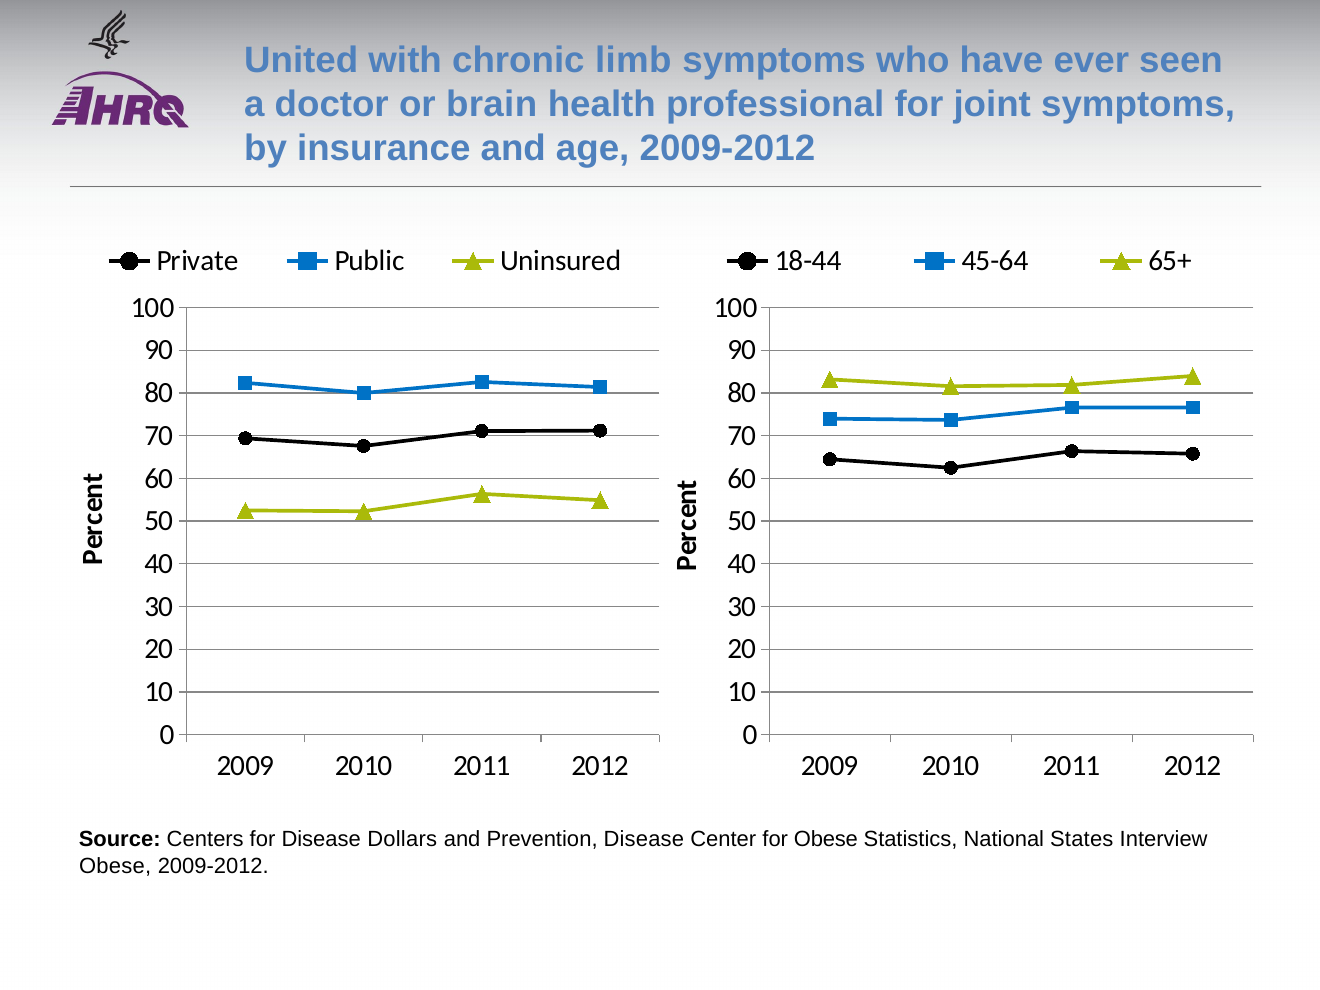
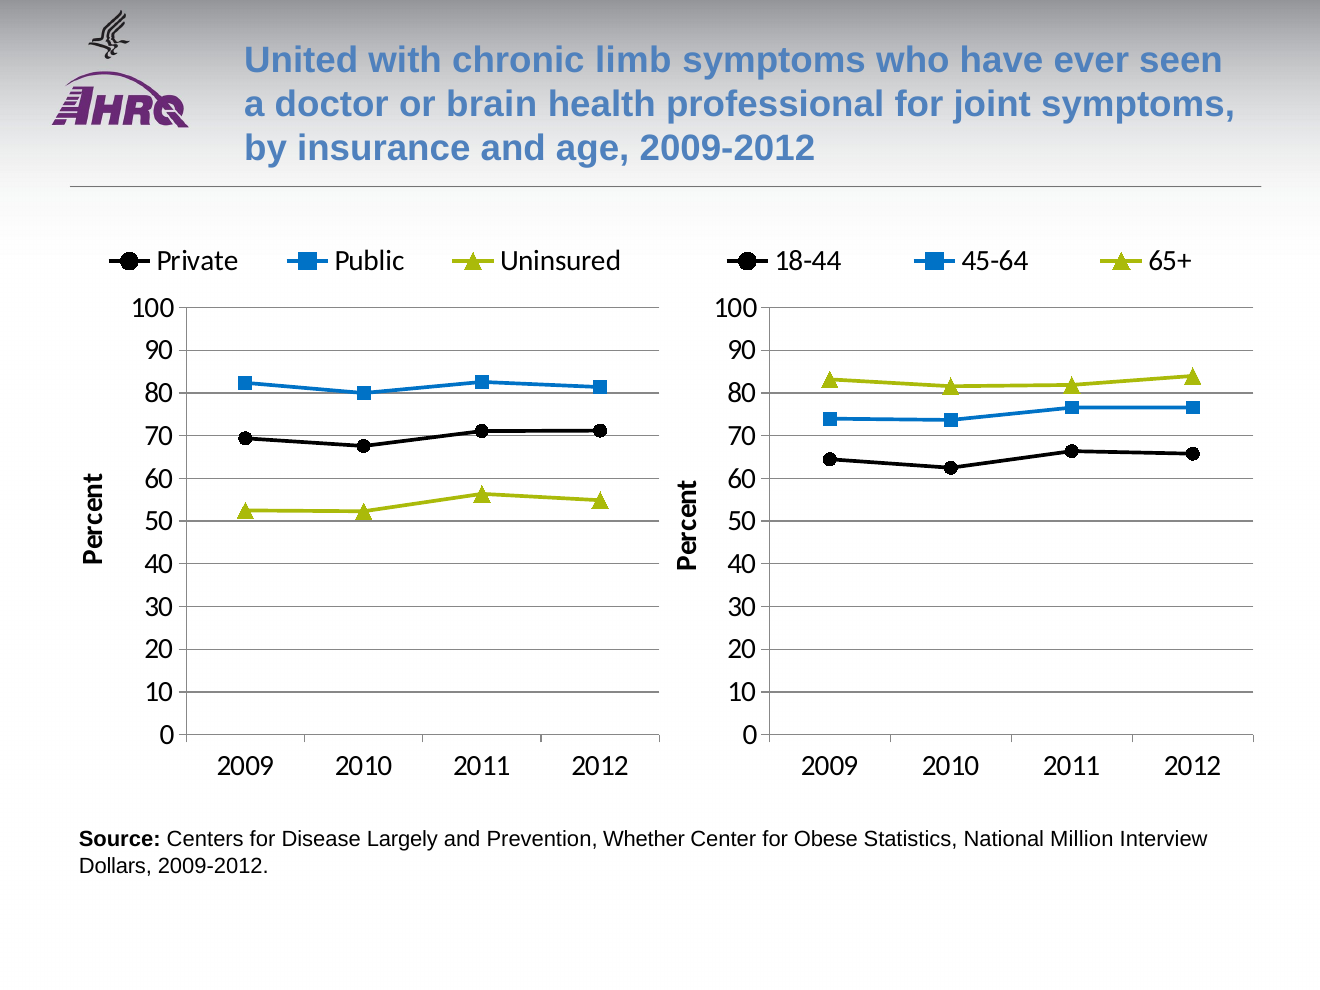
Dollars: Dollars -> Largely (402, 840)
Prevention Disease: Disease -> Whether (644, 840)
States: States -> Million (1082, 840)
Obese: Obese -> Dollars (115, 866)
